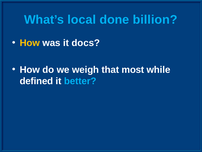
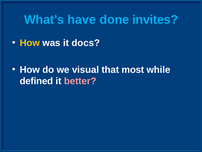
local: local -> have (82, 20)
billion: billion -> invites (155, 20)
weigh: weigh -> visual (85, 69)
better colour: light blue -> pink (80, 81)
